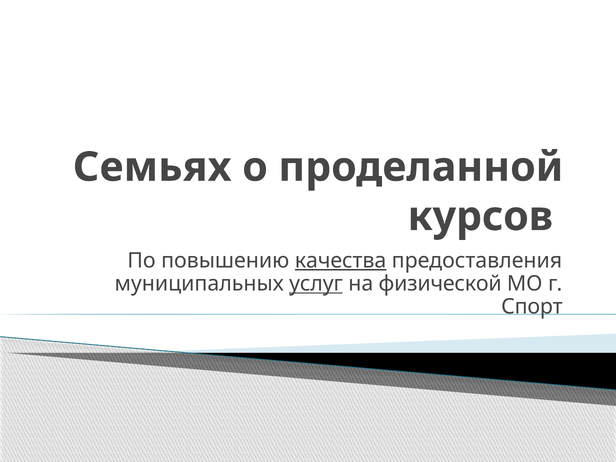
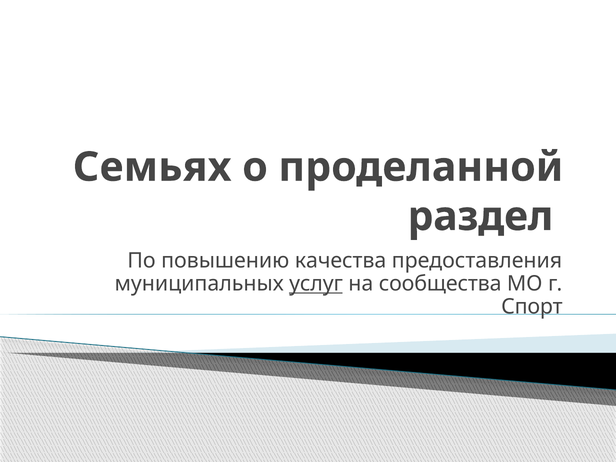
курсов: курсов -> раздел (480, 217)
качества underline: present -> none (341, 261)
физической: физической -> сообщества (440, 284)
